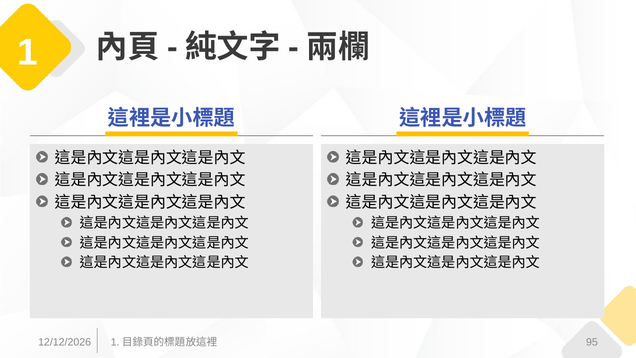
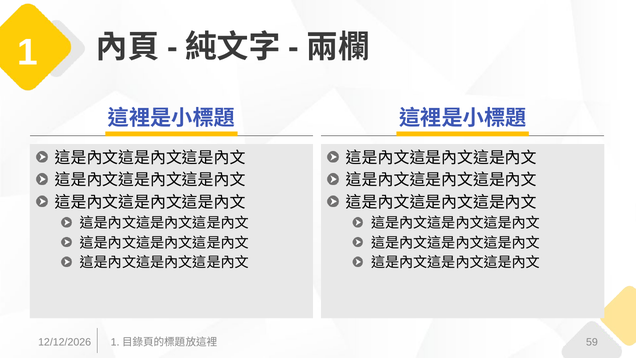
95: 95 -> 59 (592, 342)
